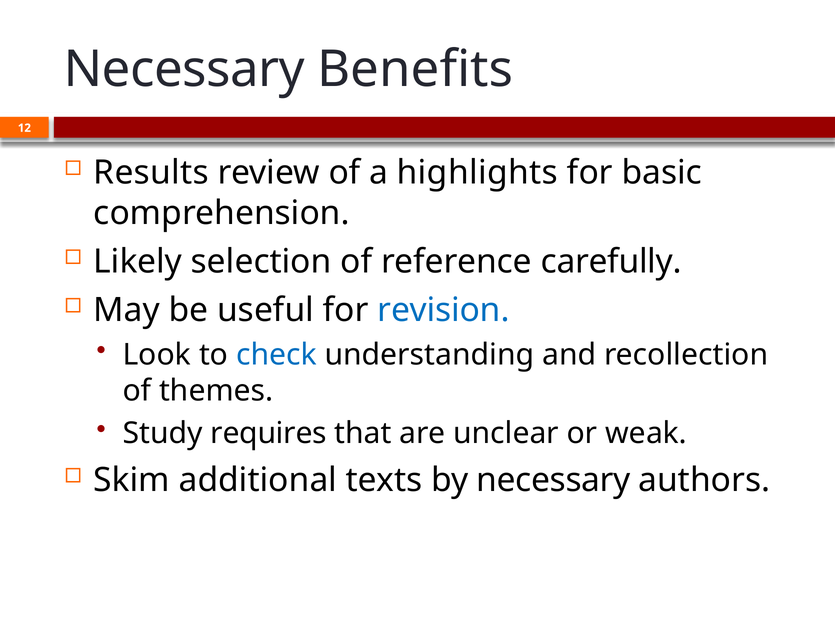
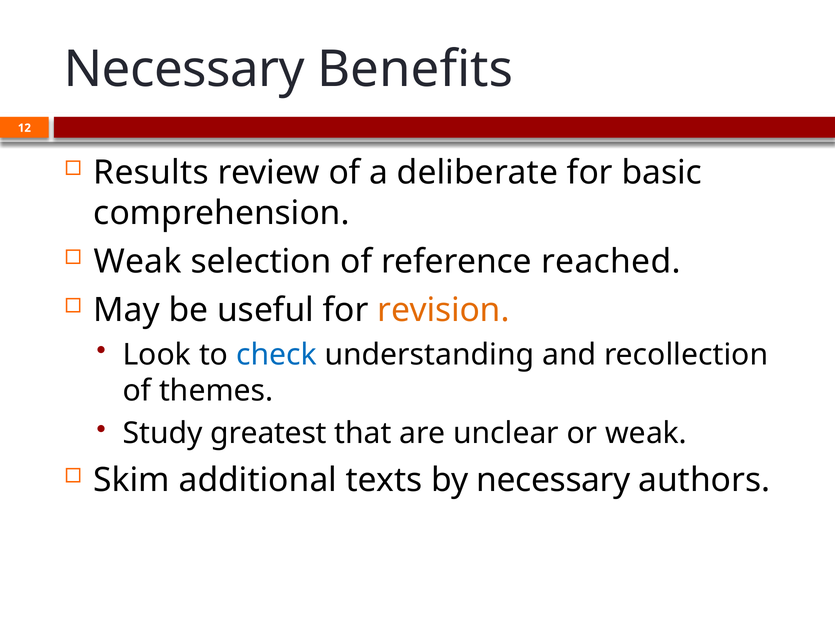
highlights: highlights -> deliberate (477, 173)
Likely: Likely -> Weak (138, 262)
carefully: carefully -> reached (611, 262)
revision colour: blue -> orange (443, 310)
requires: requires -> greatest (269, 434)
